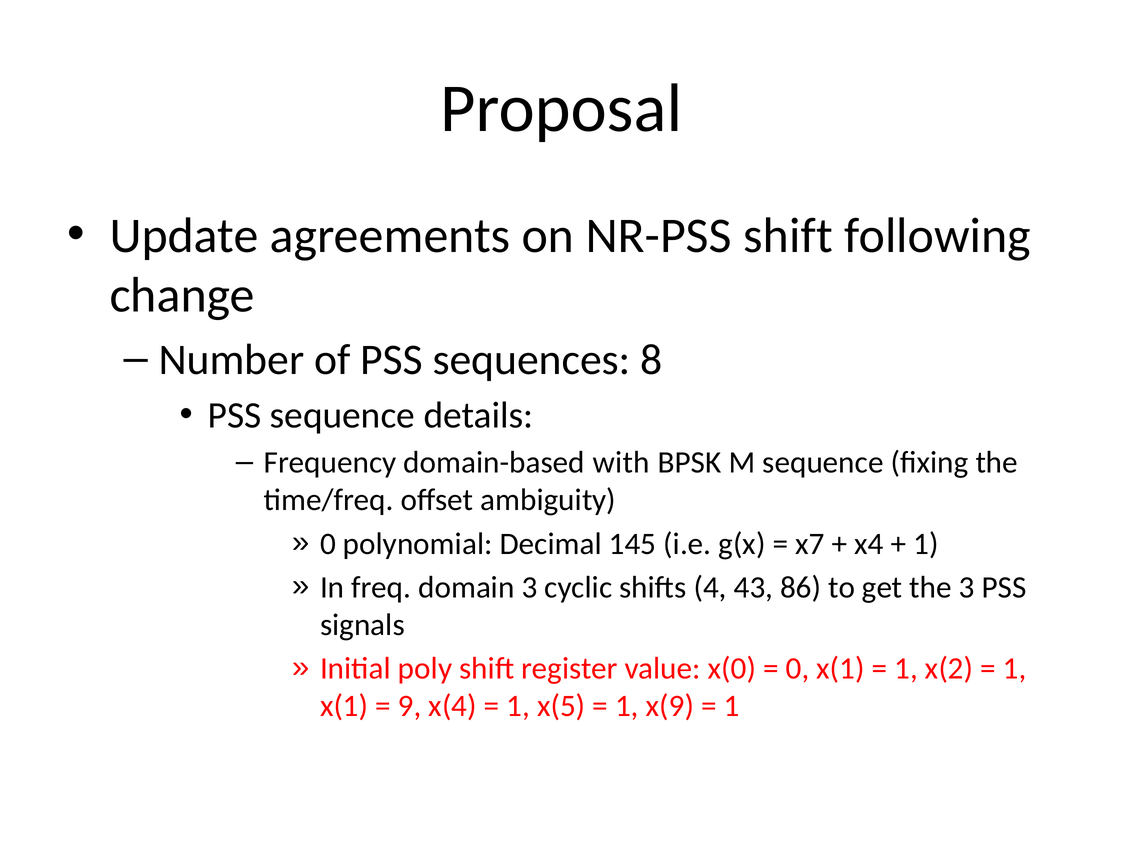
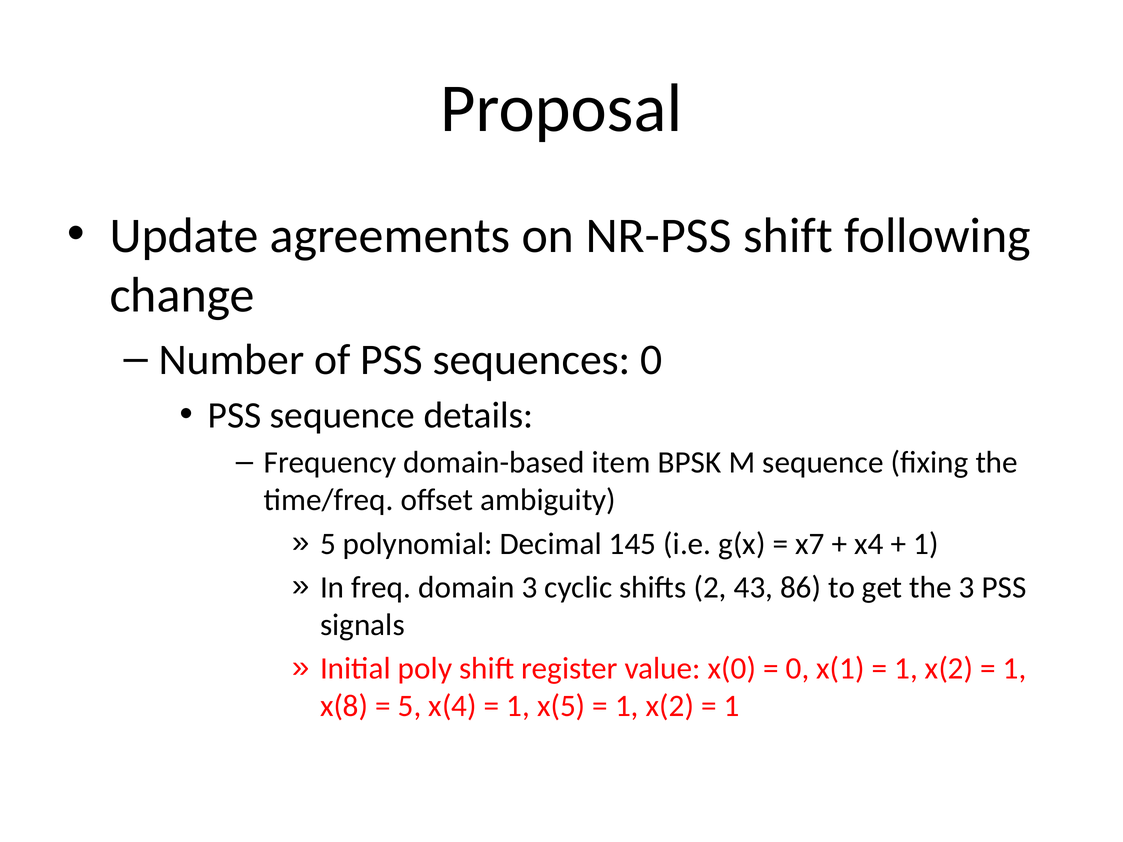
sequences 8: 8 -> 0 (651, 360)
with: with -> item (621, 463)
0: 0 -> 5 (328, 544)
4: 4 -> 2 (710, 588)
x(1: x(1 -> x(8 (344, 706)
9: 9 -> 5 (410, 706)
x(9: x(9 -> x(2 (670, 706)
